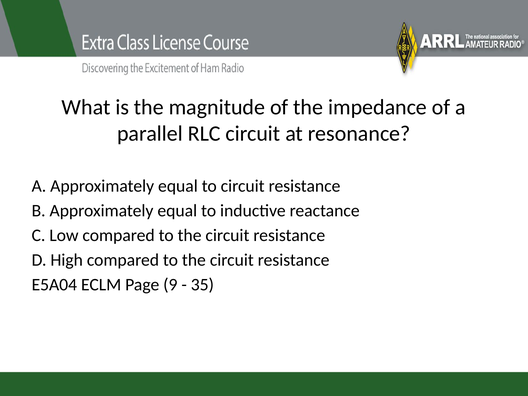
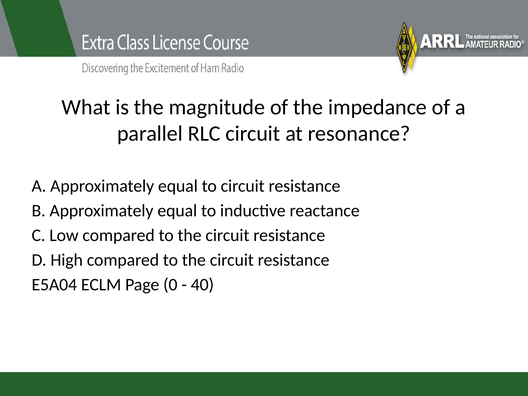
9: 9 -> 0 (170, 285)
35: 35 -> 40 (202, 285)
